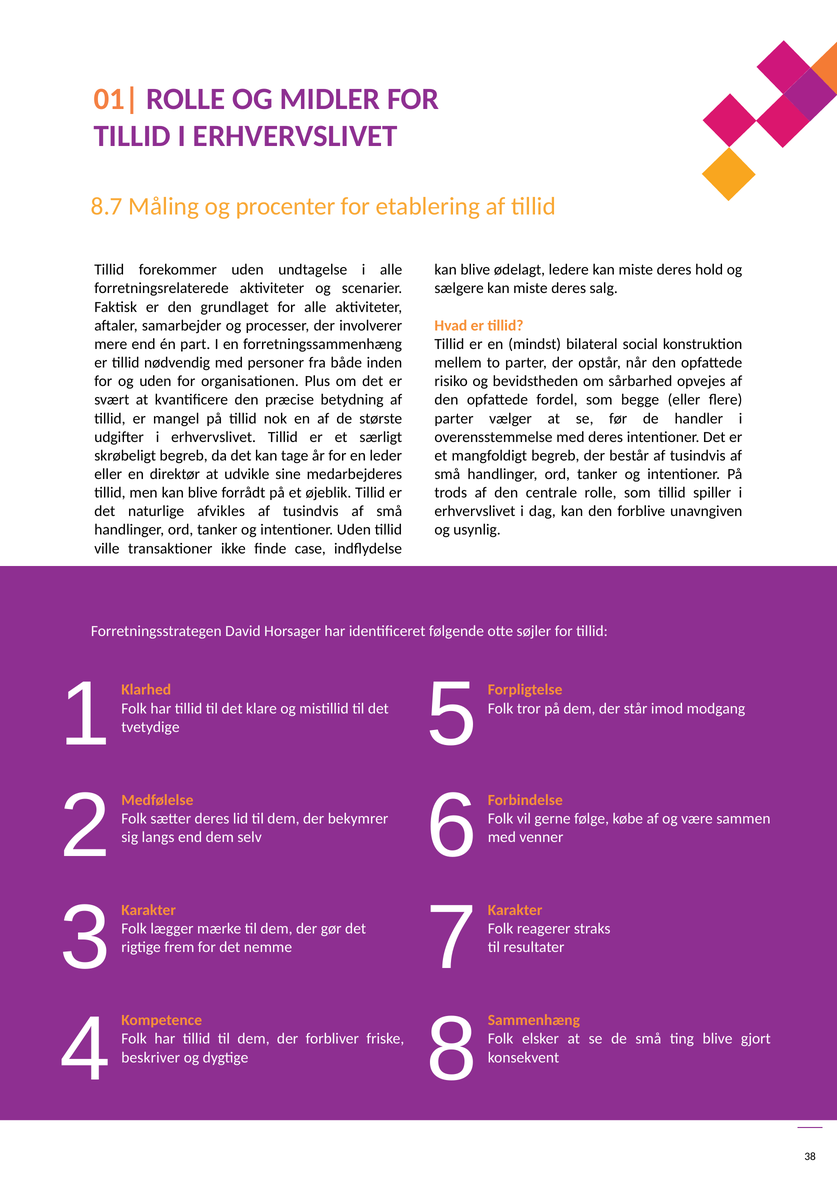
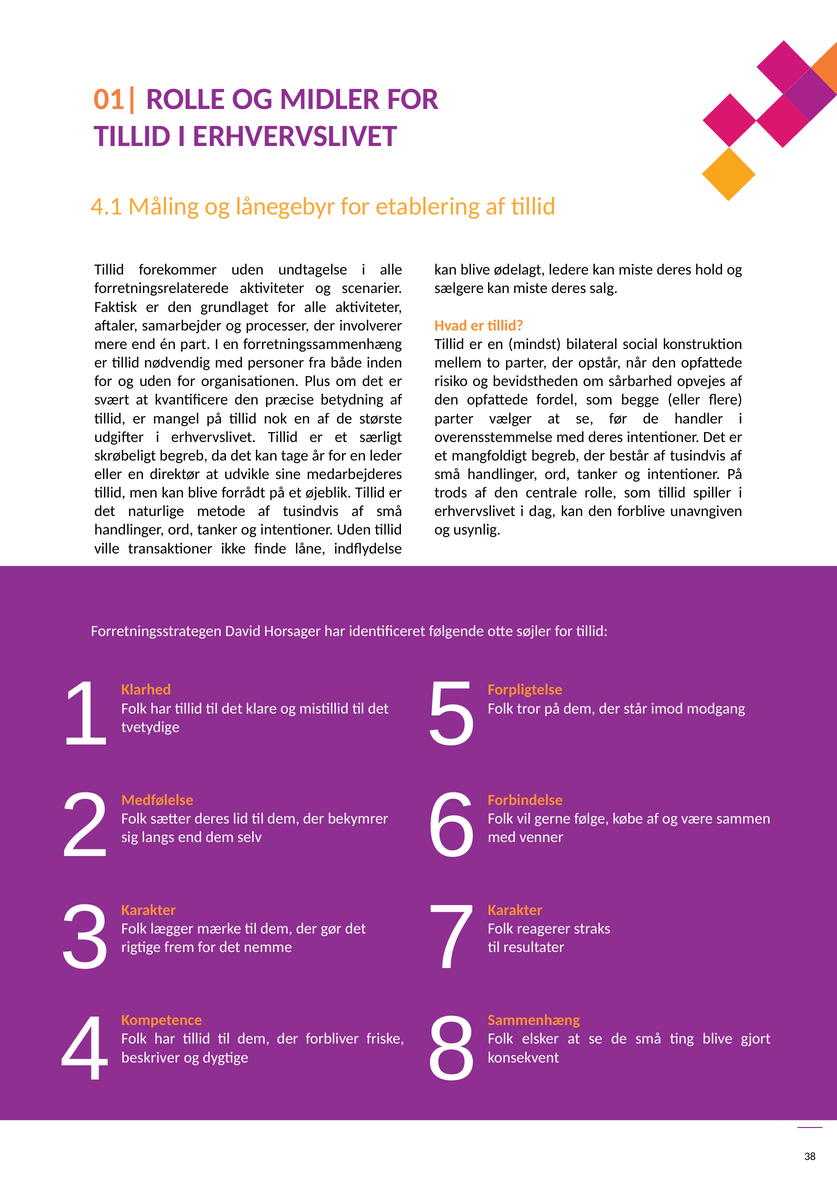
8.7: 8.7 -> 4.1 (107, 207)
procenter: procenter -> lånegebyr (285, 207)
afvikles: afvikles -> metode (221, 511)
case: case -> låne (310, 548)
